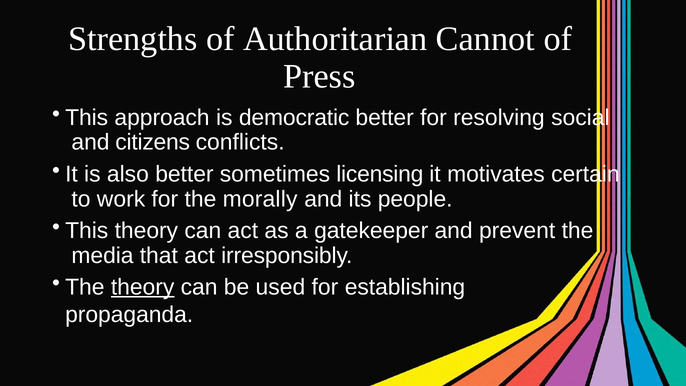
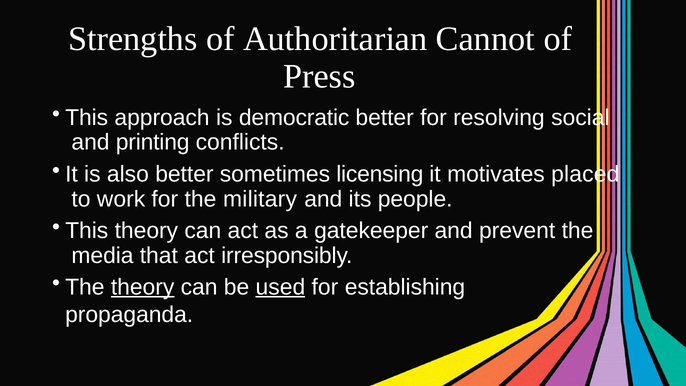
citizens: citizens -> printing (153, 142)
certain: certain -> placed (585, 174)
morally: morally -> military (260, 199)
used underline: none -> present (280, 287)
